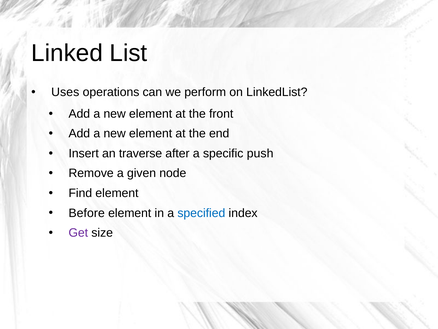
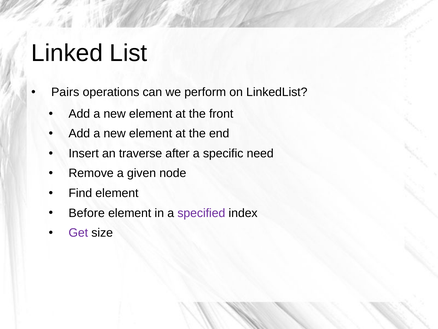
Uses: Uses -> Pairs (65, 92)
push: push -> need (260, 153)
specified colour: blue -> purple (201, 213)
